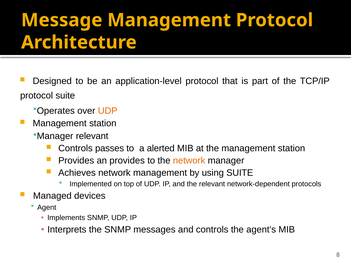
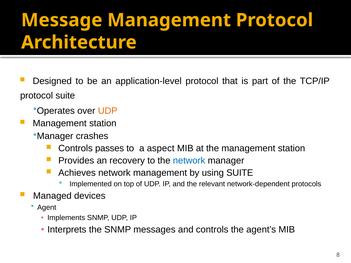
relevant: relevant -> crashes (92, 136)
alerted: alerted -> aspect (161, 149)
an provides: provides -> recovery (127, 161)
network colour: orange -> blue (189, 161)
